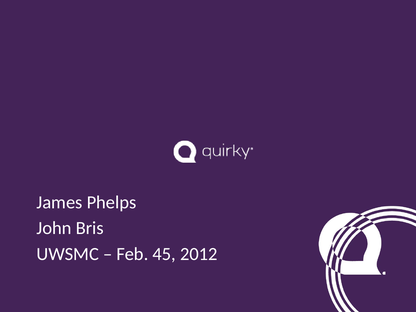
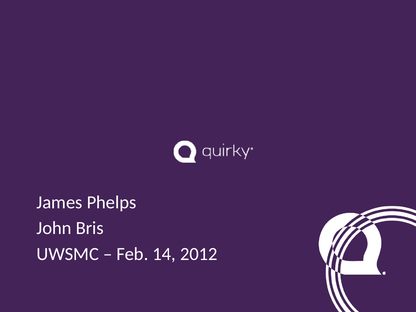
45: 45 -> 14 (164, 254)
